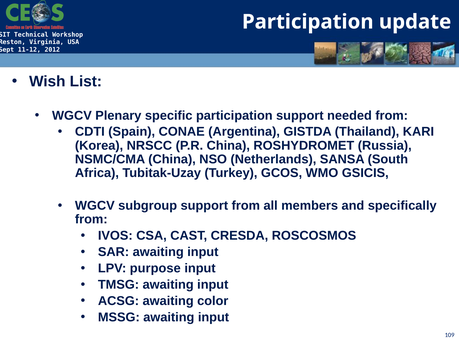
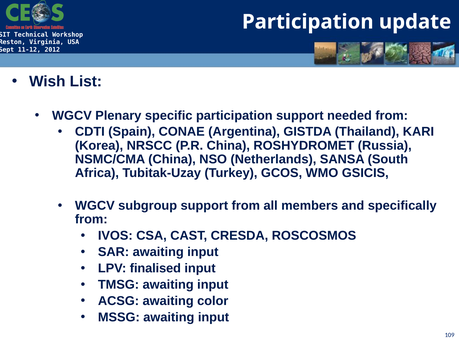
purpose: purpose -> finalised (155, 269)
